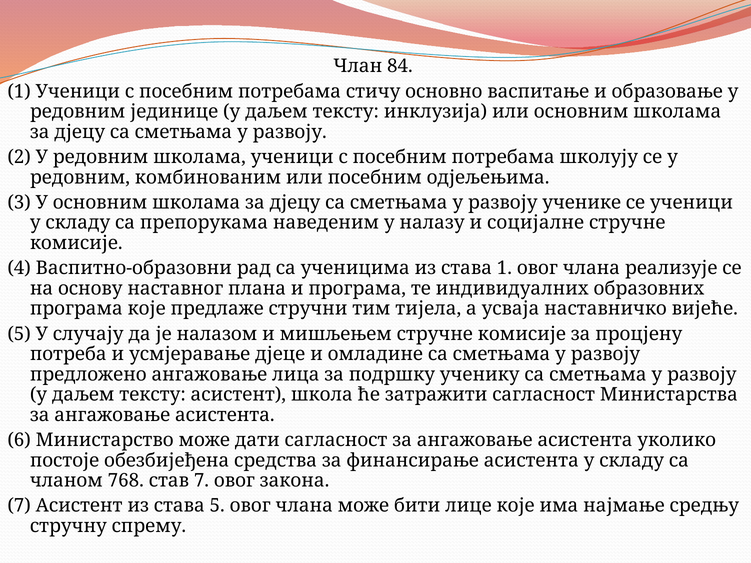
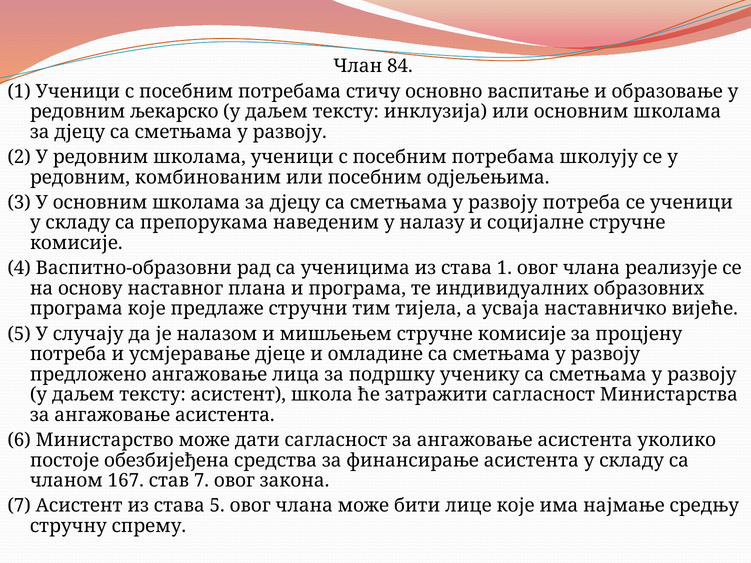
јединице: јединице -> љекарско (174, 112)
развоју ученике: ученике -> потреба (582, 203)
768: 768 -> 167 (126, 481)
